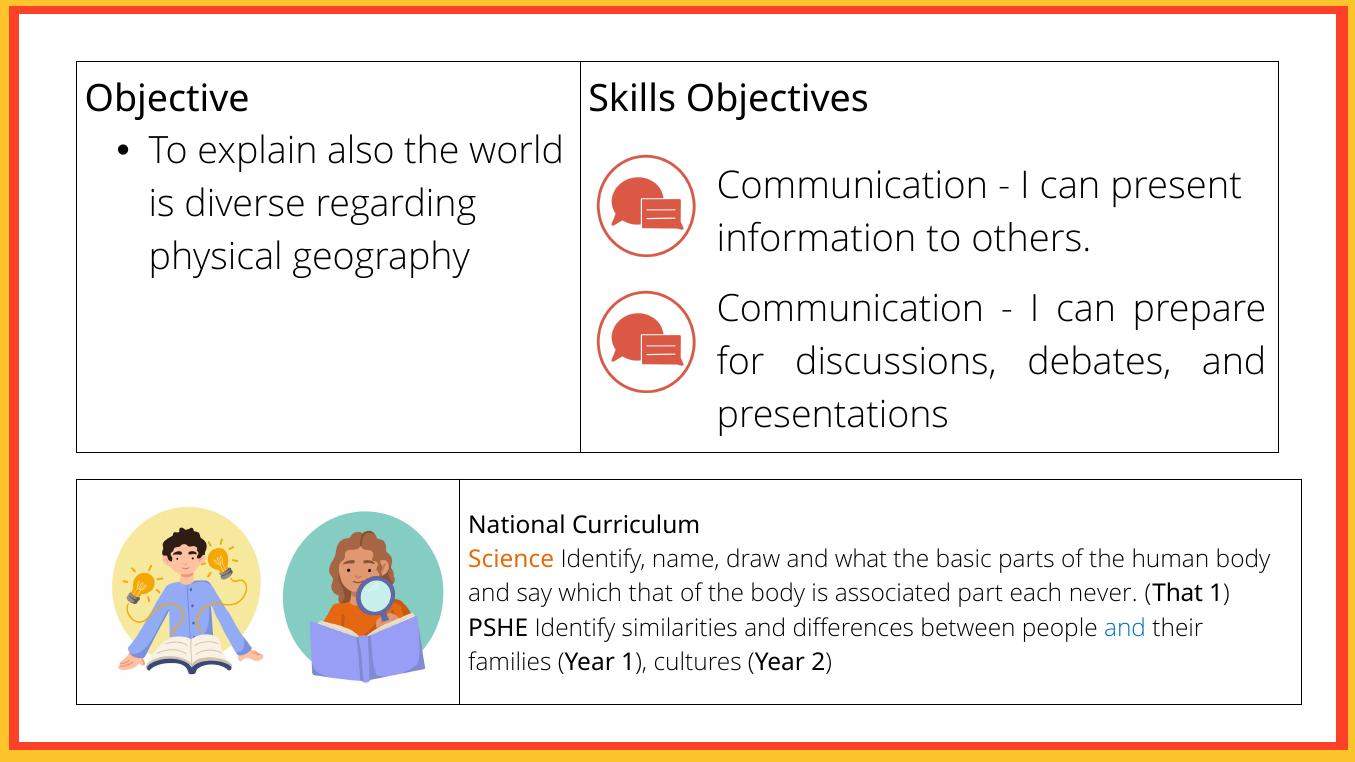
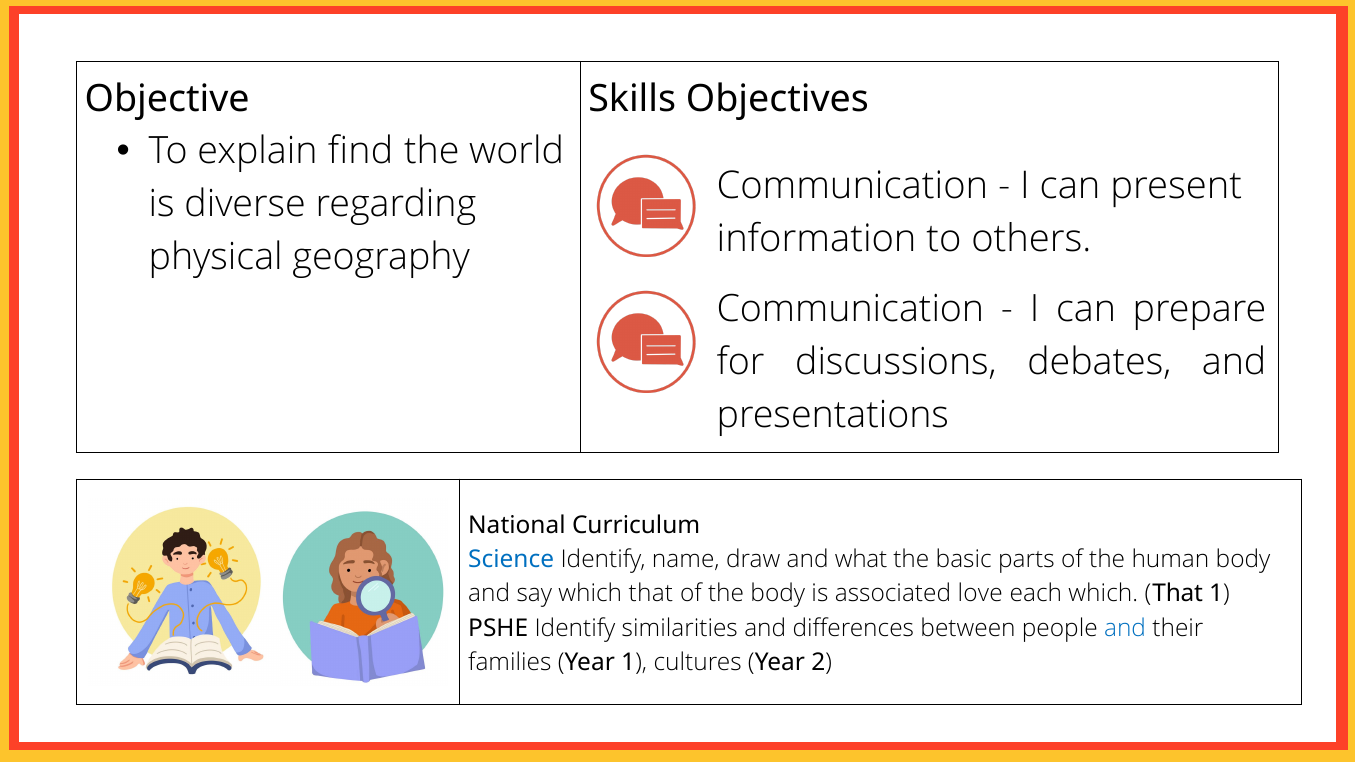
also: also -> find (361, 152)
Science colour: orange -> blue (511, 560)
part: part -> love (980, 594)
each never: never -> which (1103, 594)
